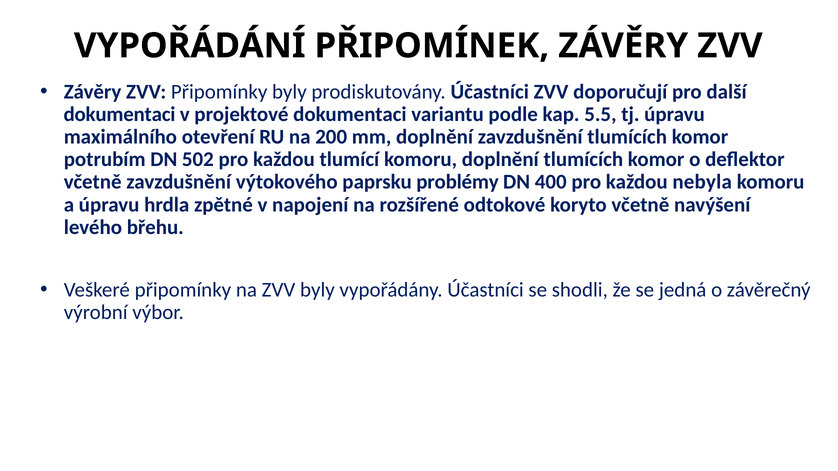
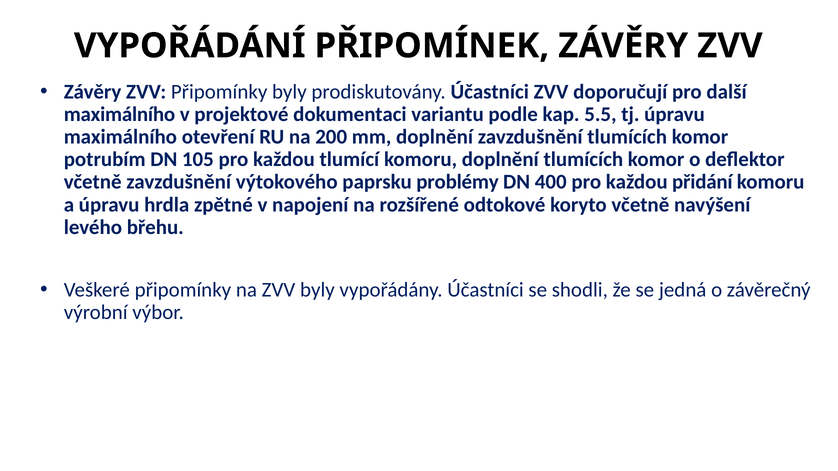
dokumentaci: dokumentaci -> maximálního (119, 114)
502: 502 -> 105 (198, 160)
nebyla: nebyla -> přidání (702, 182)
